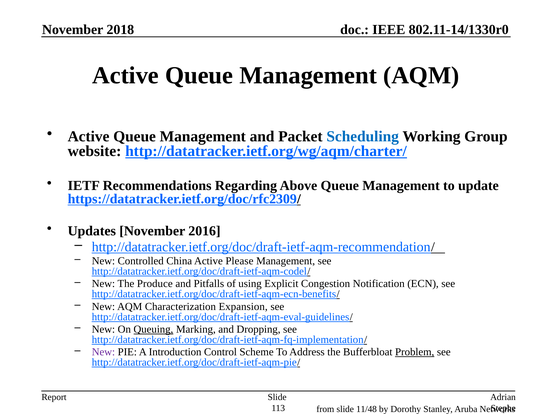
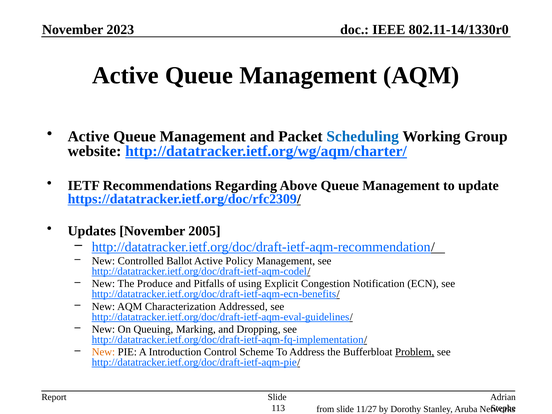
2018: 2018 -> 2023 (120, 29)
2016: 2016 -> 2005 (204, 231)
China: China -> Ballot (179, 261)
Please: Please -> Policy (239, 261)
Expansion: Expansion -> Addressed (243, 306)
Queuing underline: present -> none (153, 329)
New colour: purple -> orange (103, 352)
11/48: 11/48 -> 11/27 (366, 409)
